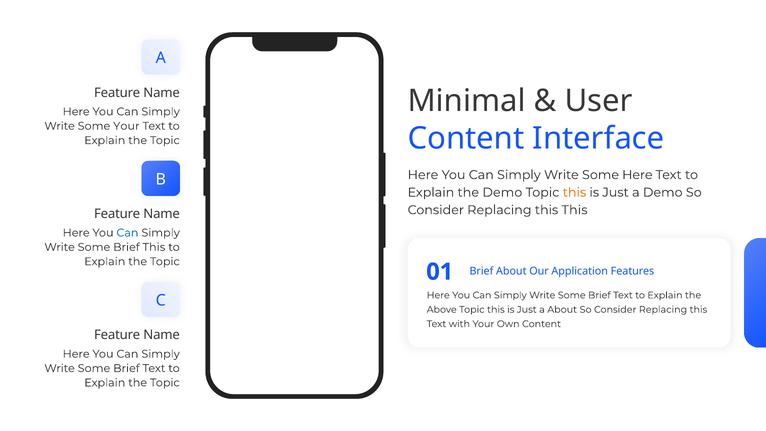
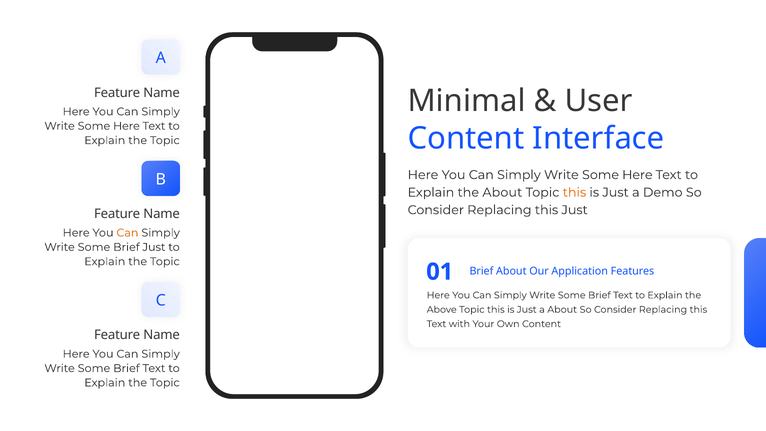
Your: Your -> Here (126, 126)
the Demo: Demo -> About (502, 192)
this This: This -> Just (575, 210)
Can colour: blue -> orange (127, 233)
Brief This: This -> Just (154, 247)
